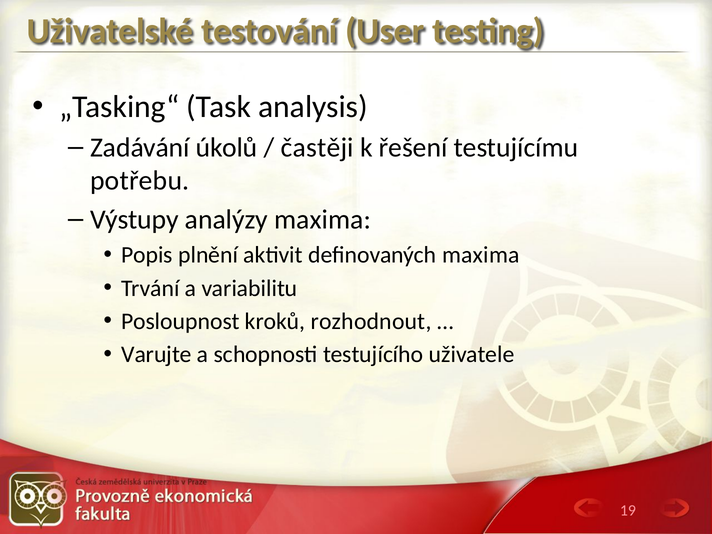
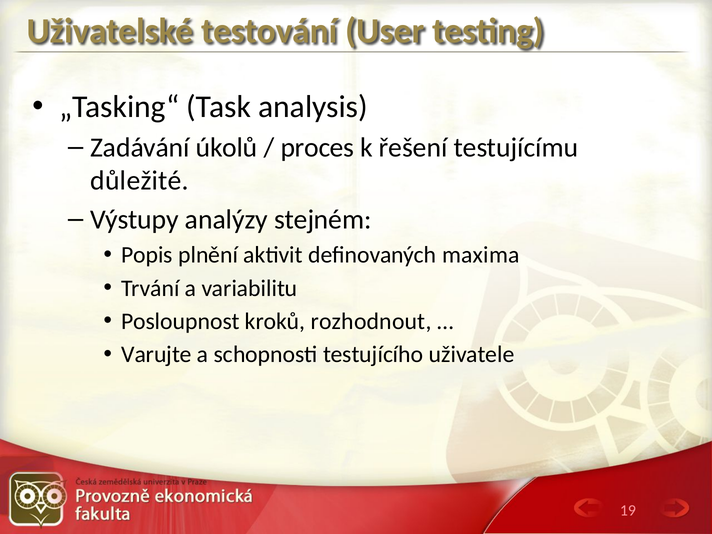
častěji: častěji -> proces (317, 148)
potřebu: potřebu -> důležité (140, 181)
analýzy maxima: maxima -> stejném (323, 220)
